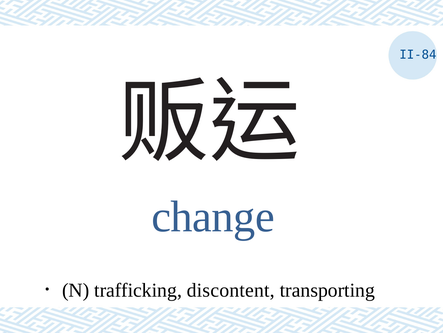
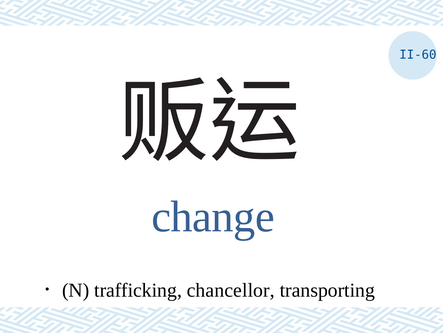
II-84: II-84 -> II-60 (418, 55)
discontent: discontent -> chancellor (231, 290)
